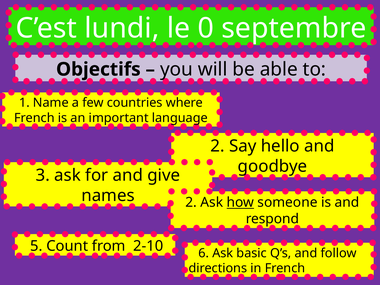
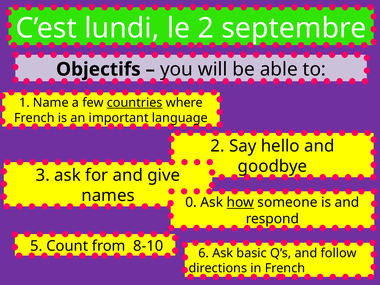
le 0: 0 -> 2 (206, 28)
countries underline: none -> present (135, 103)
names 2: 2 -> 0 (191, 202)
2-10: 2-10 -> 8-10 (148, 246)
